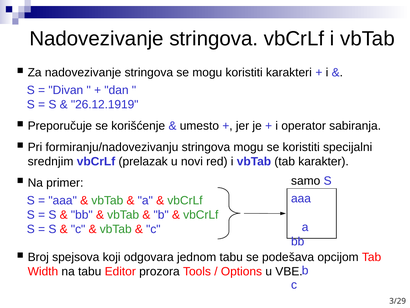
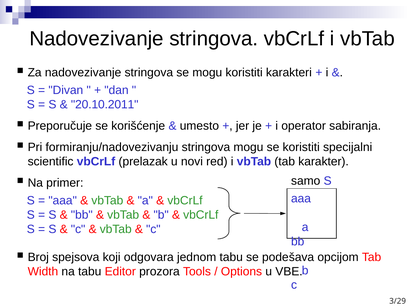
26.12.1919: 26.12.1919 -> 20.10.2011 (105, 105)
srednjim: srednjim -> scientific (51, 161)
